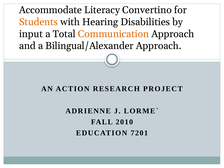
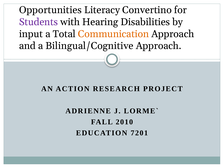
Accommodate: Accommodate -> Opportunities (50, 10)
Students colour: orange -> purple (38, 22)
Bilingual/Alexander: Bilingual/Alexander -> Bilingual/Cognitive (89, 46)
